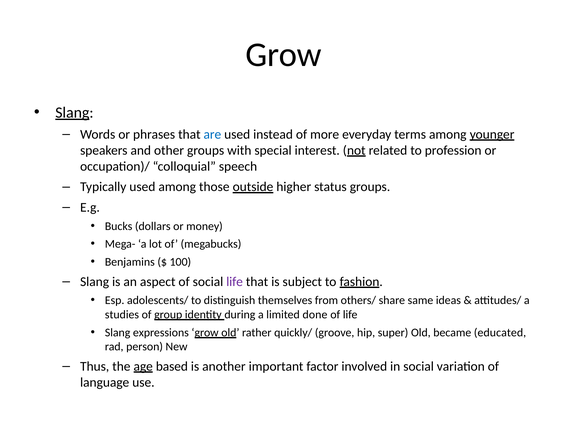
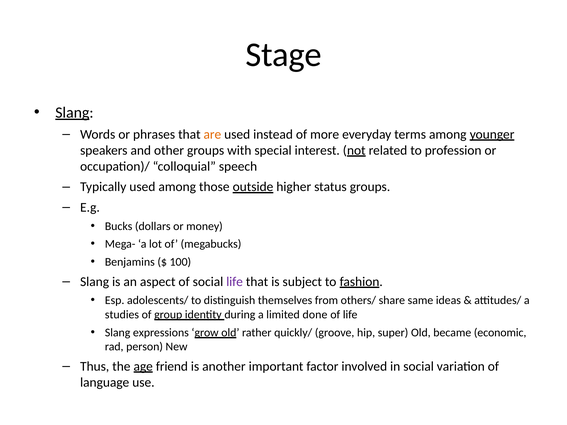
Grow: Grow -> Stage (284, 55)
are colour: blue -> orange (212, 134)
educated: educated -> economic (500, 333)
based: based -> friend (172, 367)
